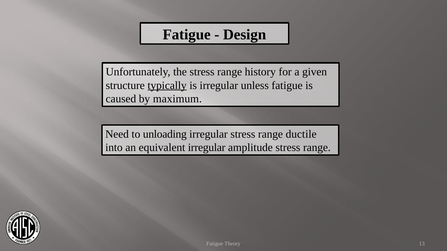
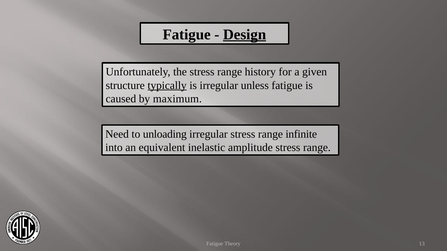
Design underline: none -> present (245, 35)
ductile: ductile -> infinite (301, 134)
equivalent irregular: irregular -> inelastic (207, 148)
